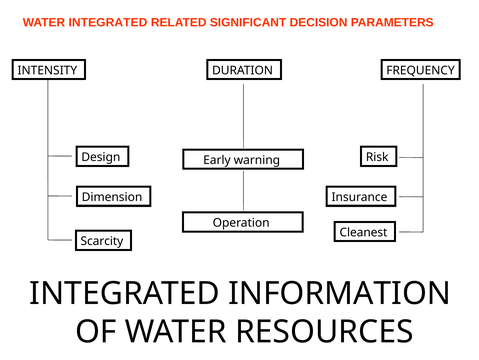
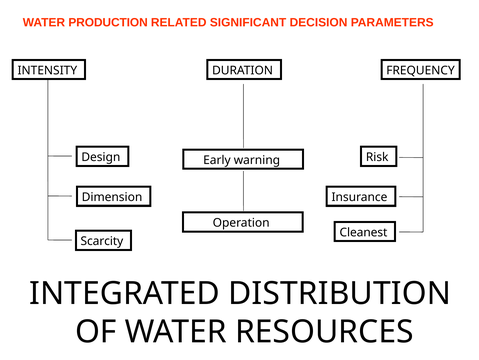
WATER INTEGRATED: INTEGRATED -> PRODUCTION (108, 22)
INFORMATION: INFORMATION -> DISTRIBUTION (340, 293)
